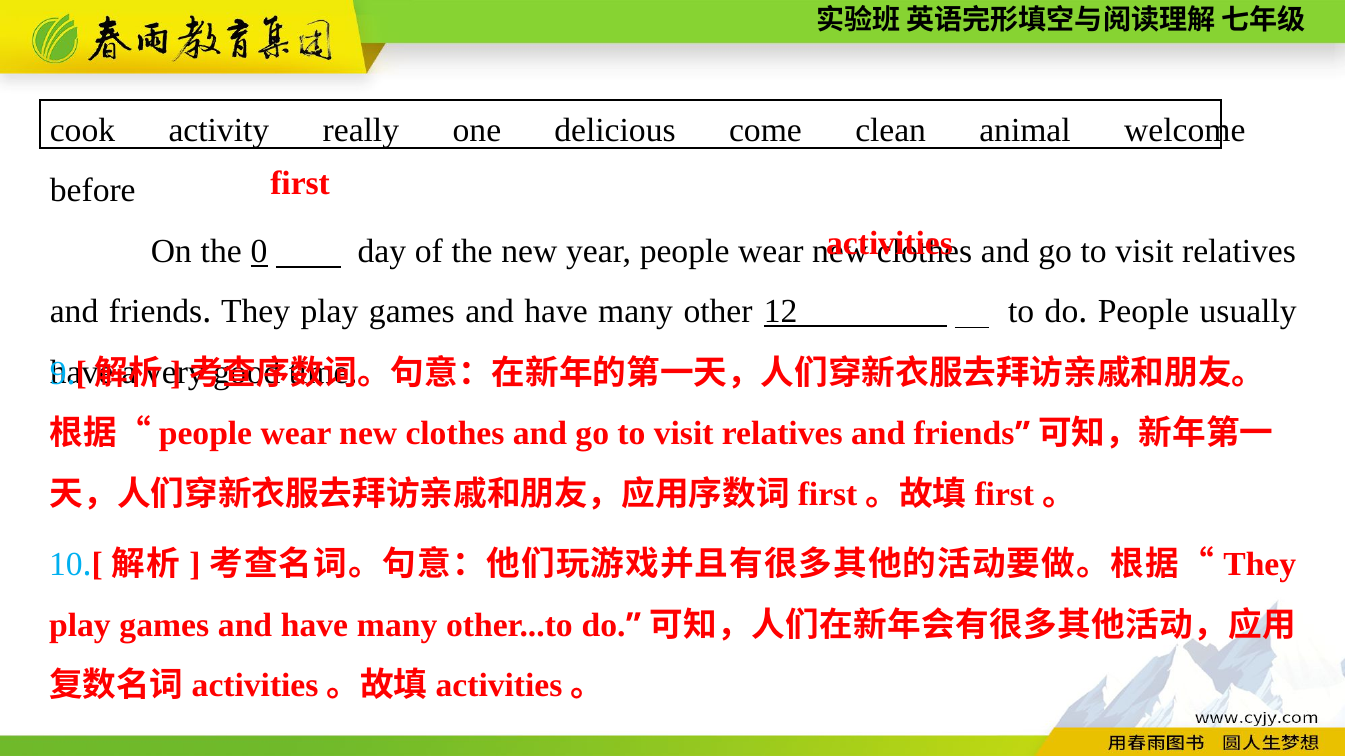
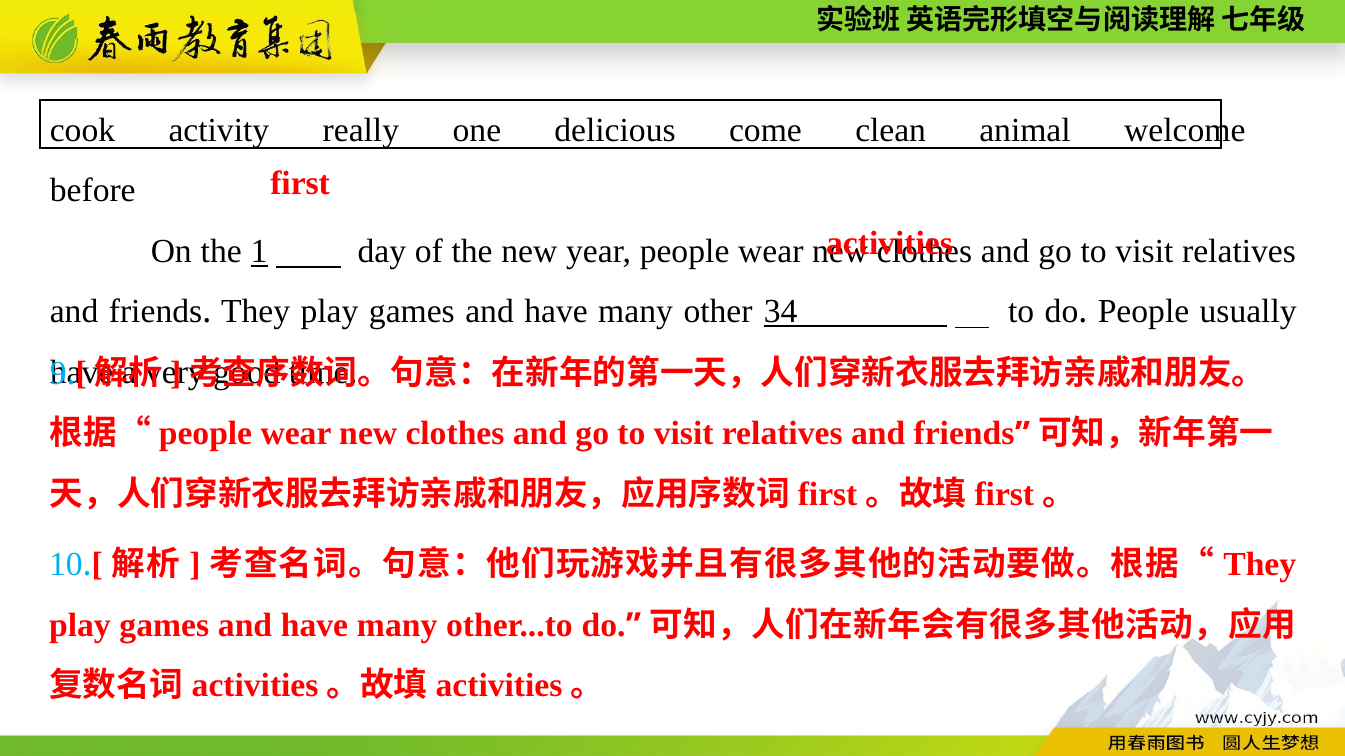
0: 0 -> 1 (259, 251)
12: 12 -> 34 (781, 312)
